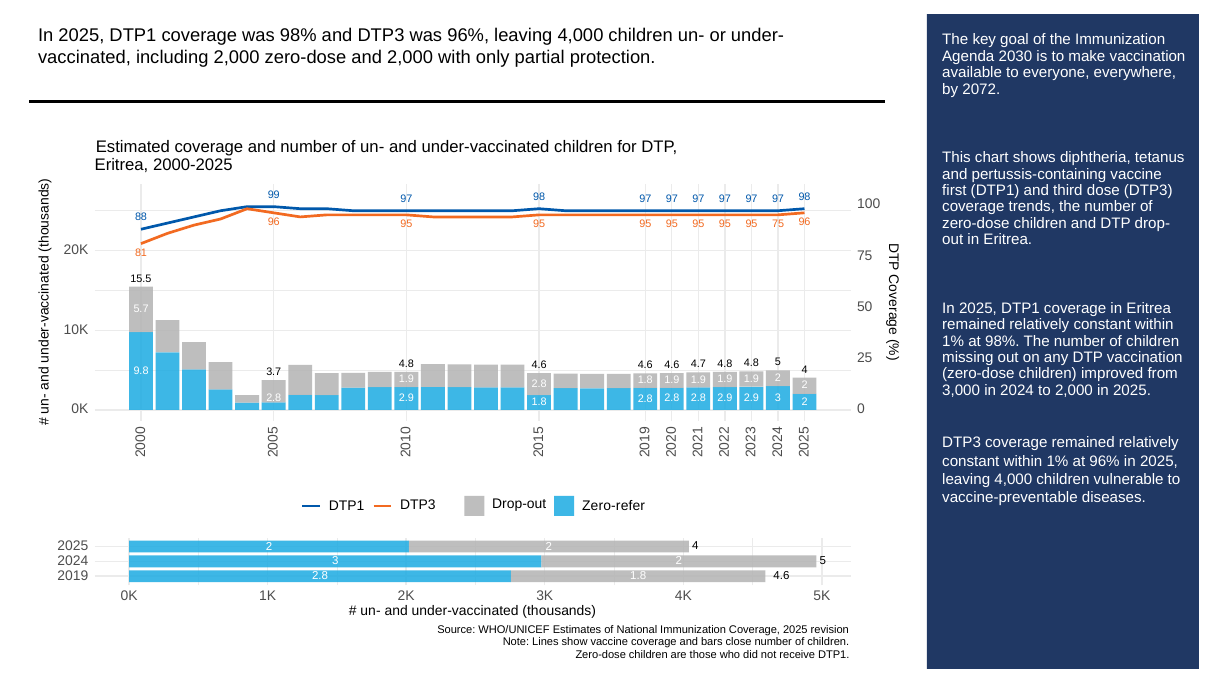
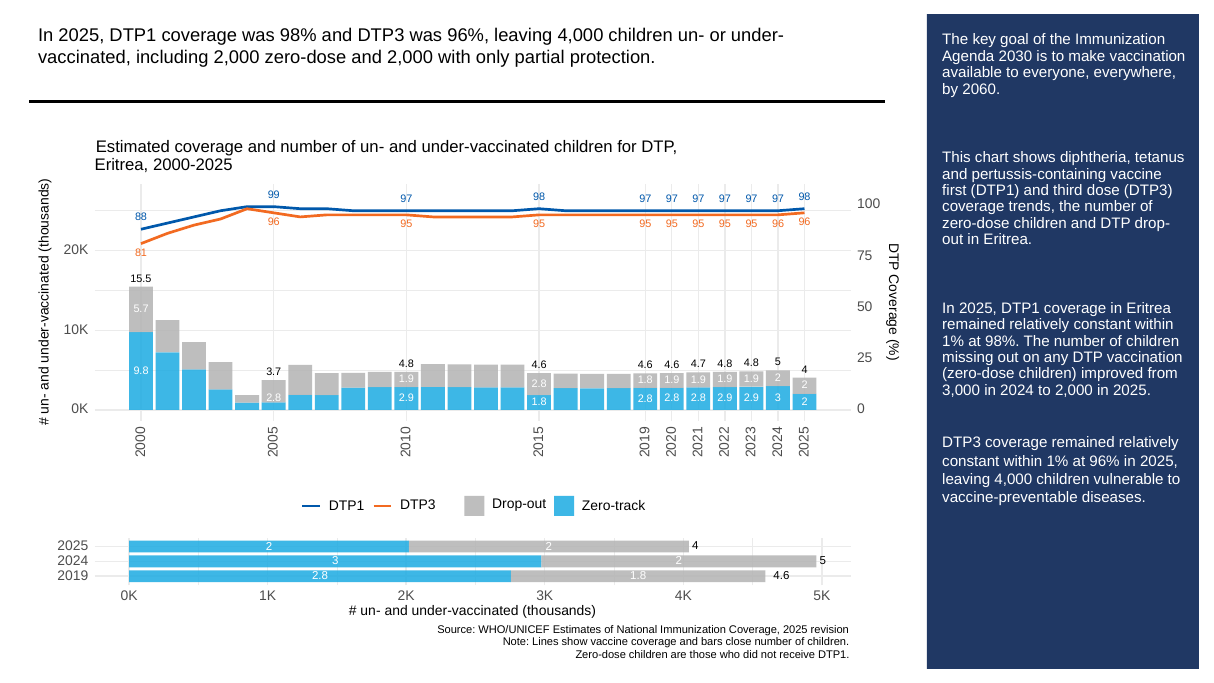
2072: 2072 -> 2060 (981, 89)
95 75: 75 -> 96 (778, 224)
Zero-refer: Zero-refer -> Zero-track (614, 505)
